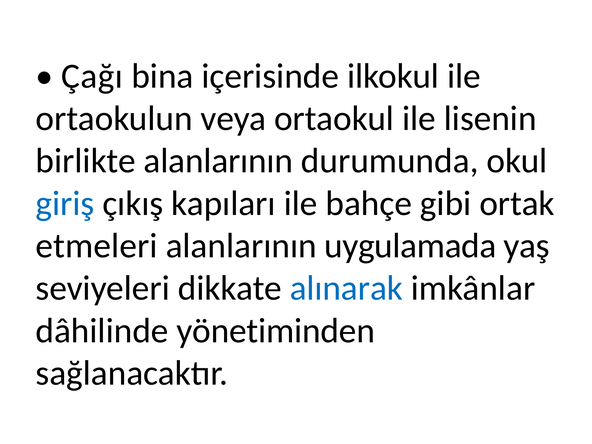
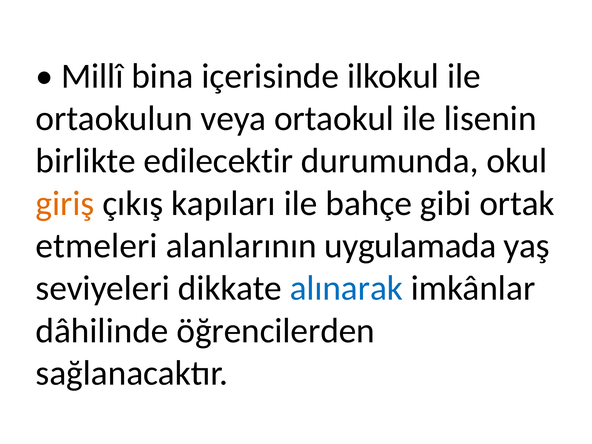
Çağı: Çağı -> Millî (92, 76)
birlikte alanlarının: alanlarının -> edilecektir (218, 161)
giriş colour: blue -> orange (65, 203)
yönetiminden: yönetiminden -> öğrencilerden (276, 331)
